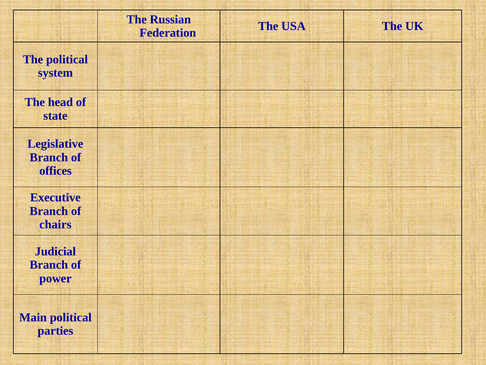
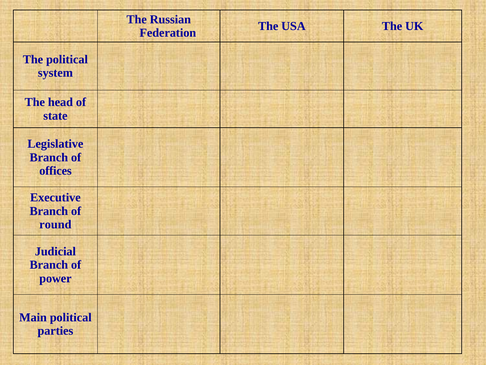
chairs: chairs -> round (55, 224)
